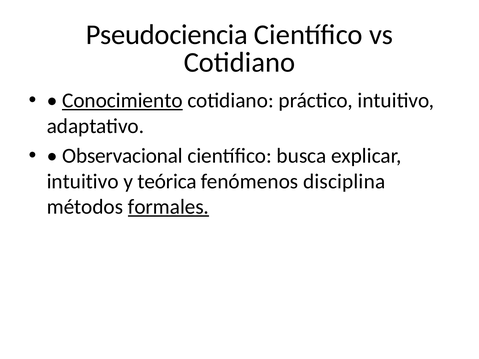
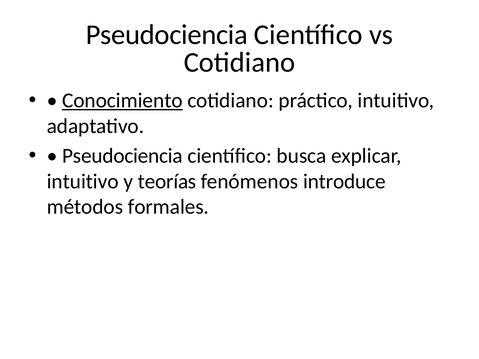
Observacional: Observacional -> Pseudociencia (122, 156)
teórica: teórica -> teorías (167, 181)
disciplina: disciplina -> introduce (344, 181)
formales underline: present -> none (168, 207)
